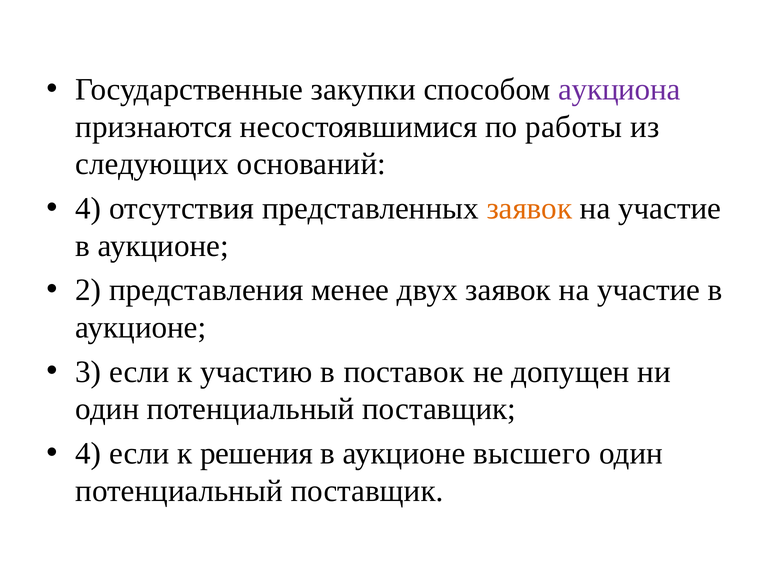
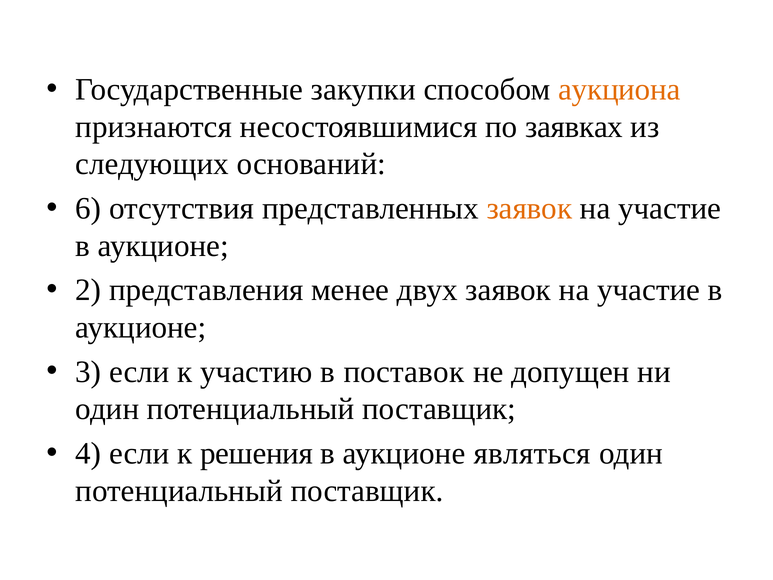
аукциона colour: purple -> orange (619, 89)
работы: работы -> заявках (574, 127)
4: 4 -> 6 (88, 208)
высшего: высшего -> являться (532, 453)
